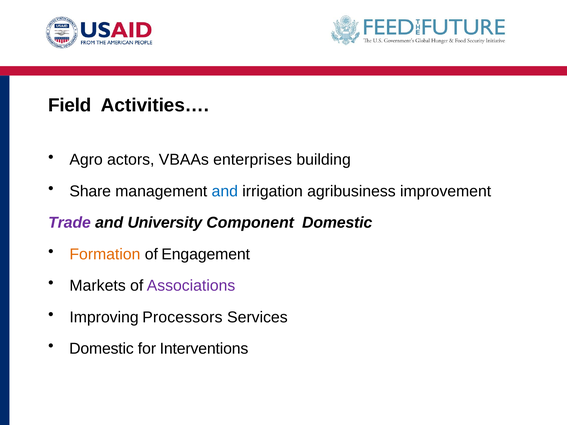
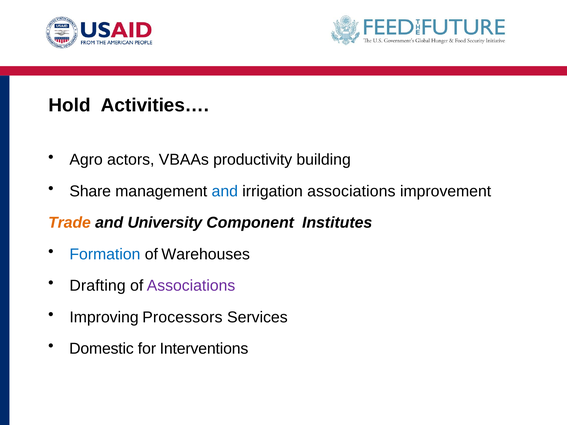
Field: Field -> Hold (70, 105)
enterprises: enterprises -> productivity (253, 160)
irrigation agribusiness: agribusiness -> associations (351, 191)
Trade colour: purple -> orange (70, 223)
Component Domestic: Domestic -> Institutes (337, 223)
Formation colour: orange -> blue (105, 254)
Engagement: Engagement -> Warehouses (206, 254)
Markets: Markets -> Drafting (98, 286)
